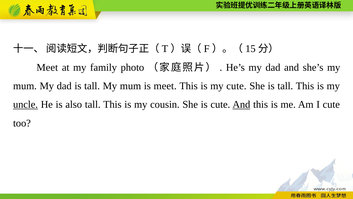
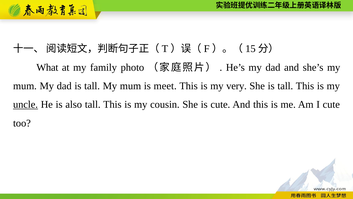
Meet: Meet -> What (47, 67)
my cute: cute -> very (237, 86)
And underline: present -> none (241, 104)
